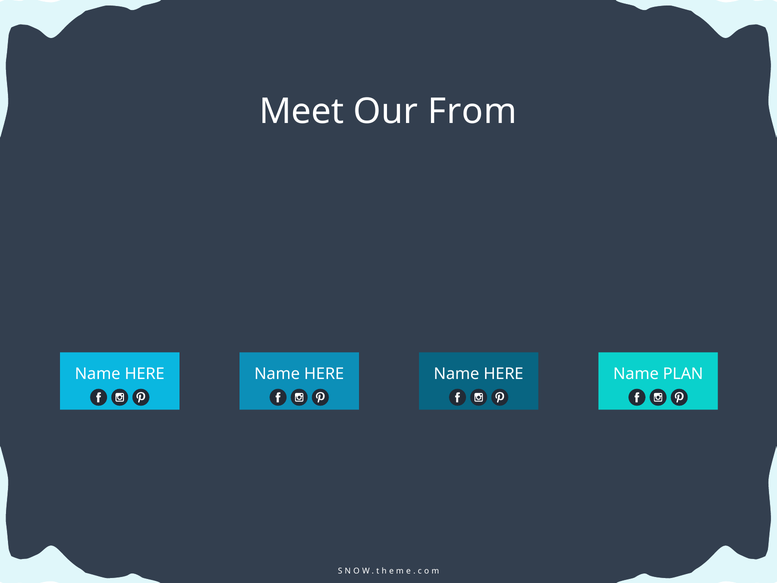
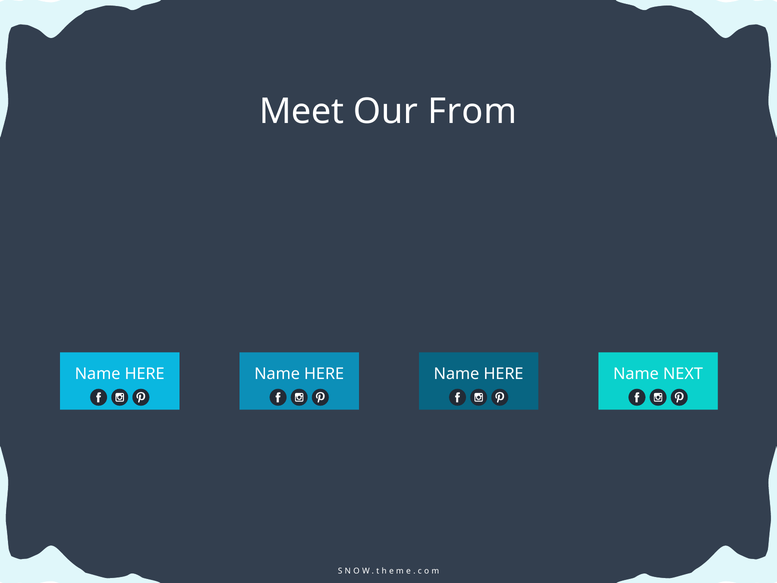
PLAN: PLAN -> NEXT (683, 374)
